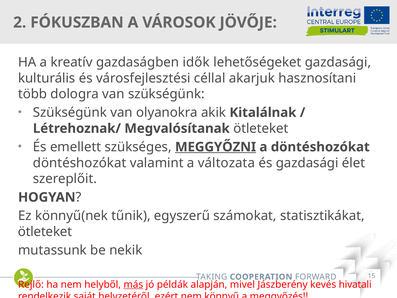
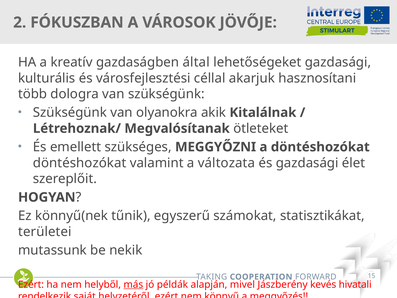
idők: idők -> által (196, 62)
MEGGYŐZNI underline: present -> none (216, 147)
ötleteket: ötleteket -> területei (45, 232)
Rejlő: Rejlő -> Ezért (31, 284)
